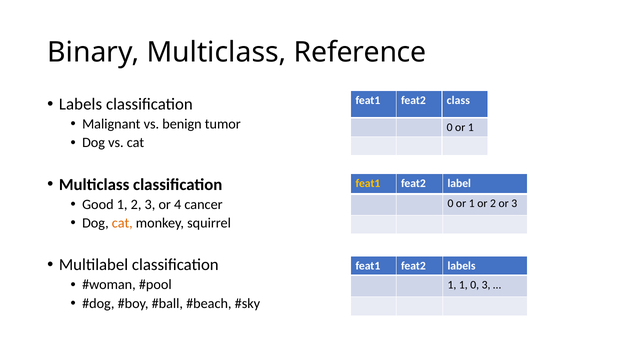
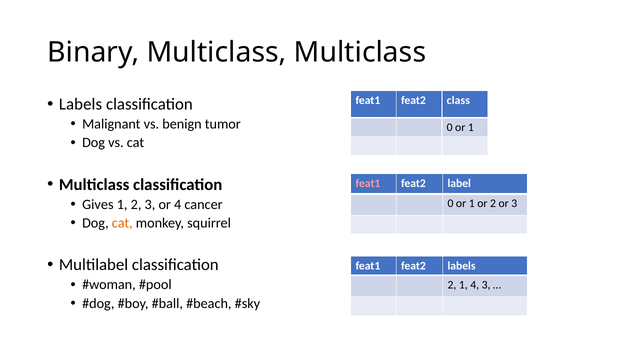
Multiclass Reference: Reference -> Multiclass (360, 52)
feat1 colour: yellow -> pink (368, 183)
Good: Good -> Gives (98, 204)
1: 1 -> 2 (452, 285)
1 0: 0 -> 4 (475, 285)
